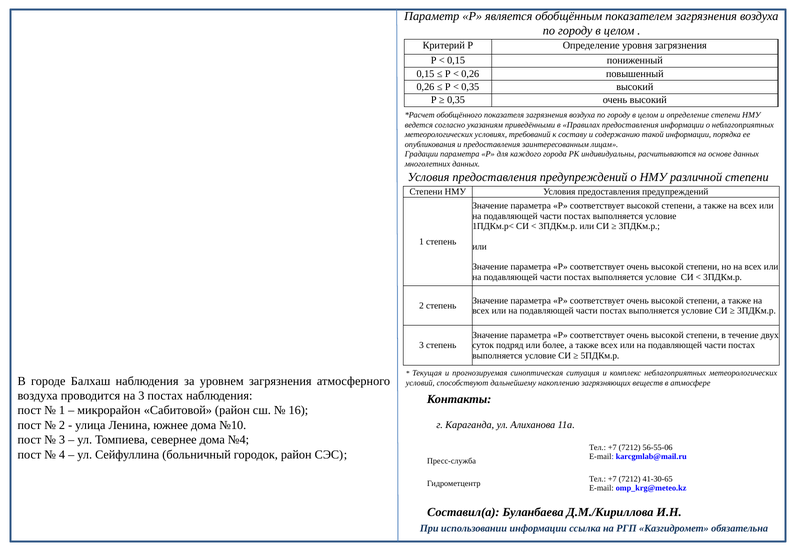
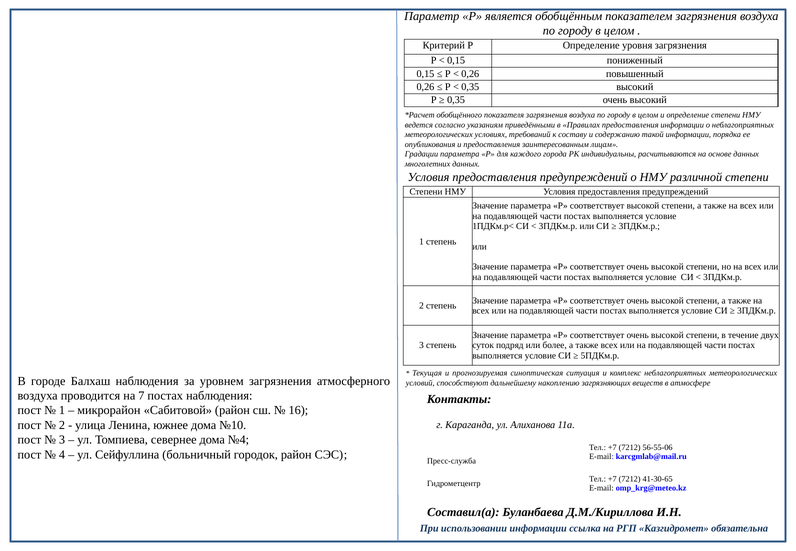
на 3: 3 -> 7 (141, 396)
